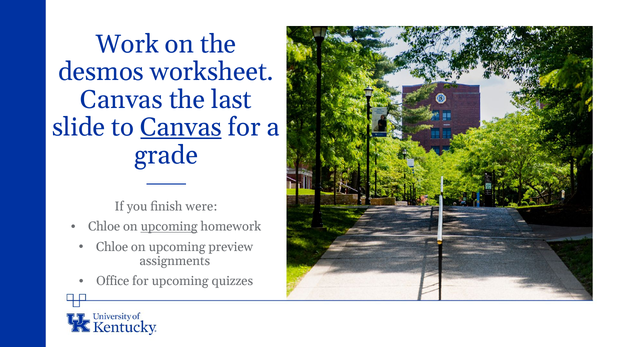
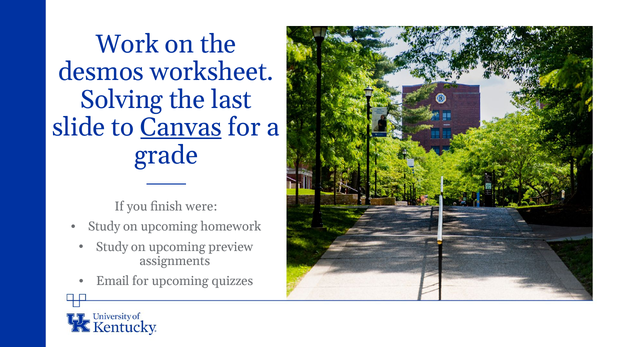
Canvas: Canvas -> Solving (122, 100)
Chloe: Chloe -> Study (104, 227)
upcoming underline: present -> none (169, 227)
Chloe: Chloe -> Study (112, 247)
Office: Office -> Email (113, 281)
